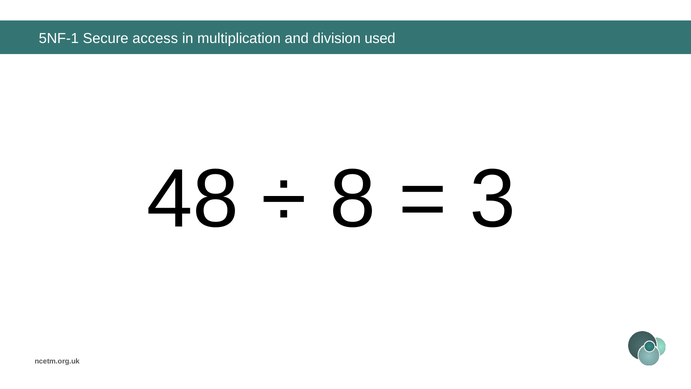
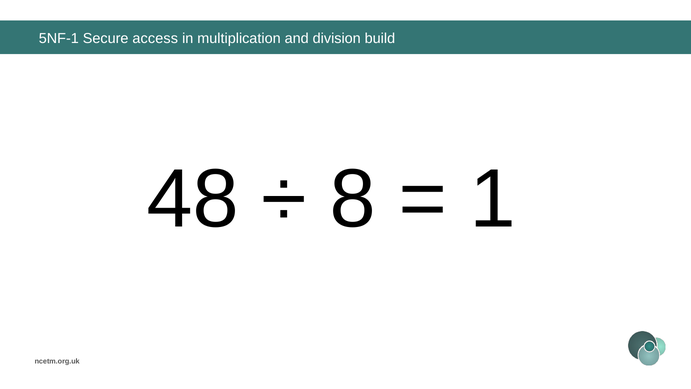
used: used -> build (380, 39)
3: 3 -> 1 (493, 199)
